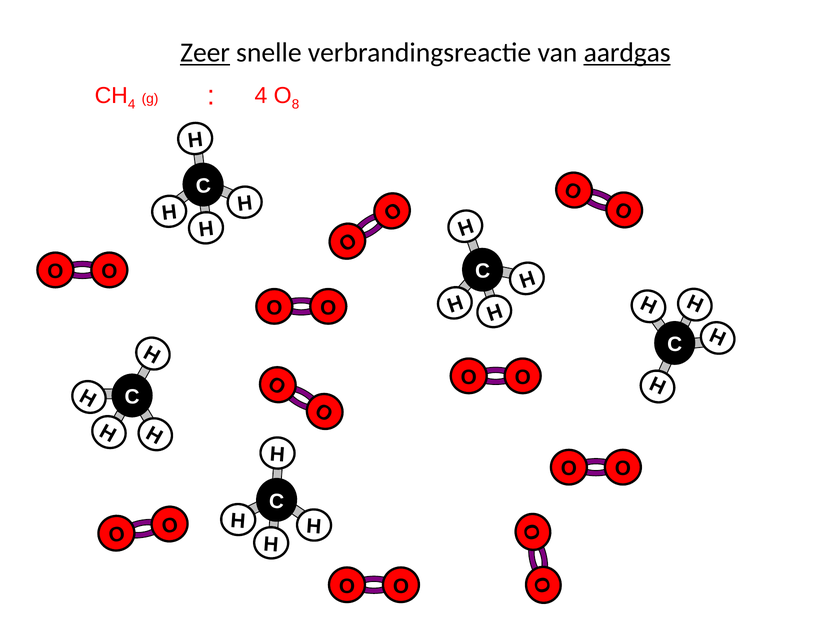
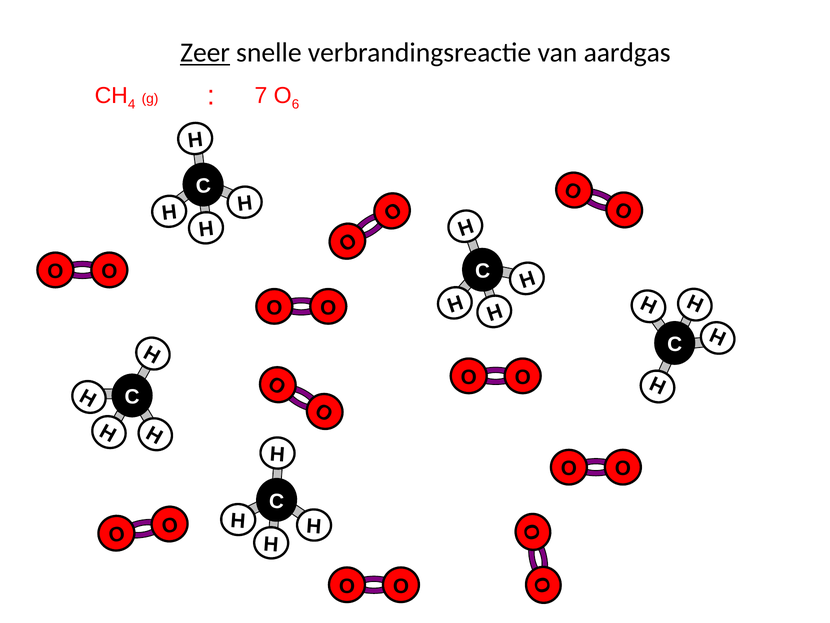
aardgas underline: present -> none (627, 53)
g 4: 4 -> 7 (261, 95)
8: 8 -> 6 (295, 104)
